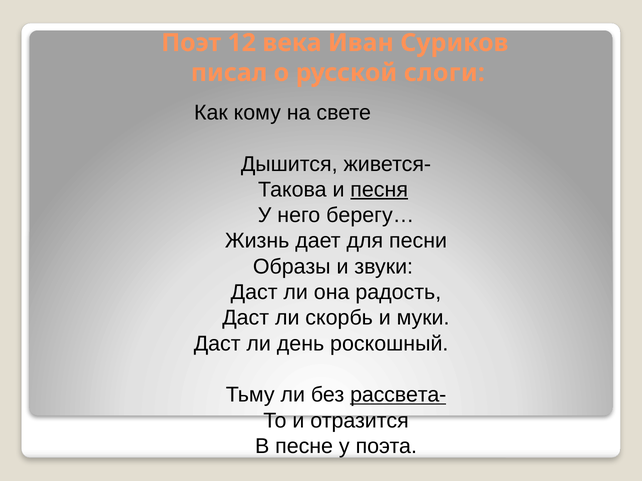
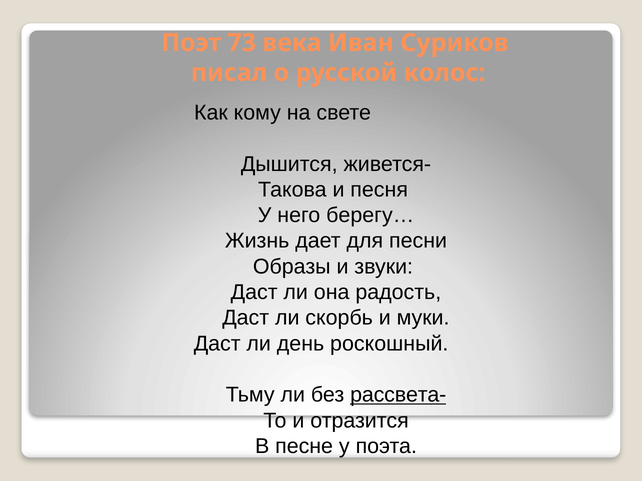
12: 12 -> 73 (242, 43)
слоги: слоги -> колос (445, 73)
песня underline: present -> none (379, 190)
